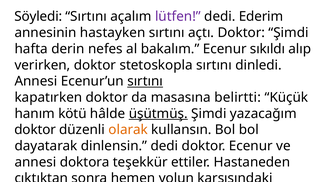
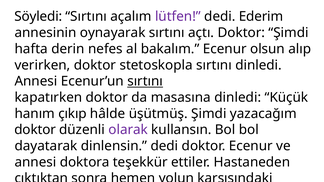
hastayken: hastayken -> oynayarak (113, 33)
sıkıldı: sıkıldı -> olsun (267, 49)
masasına belirtti: belirtti -> dinledi (238, 98)
kötü: kötü -> çıkıp (72, 114)
üşütmüş underline: present -> none (158, 114)
olarak colour: orange -> purple (128, 130)
